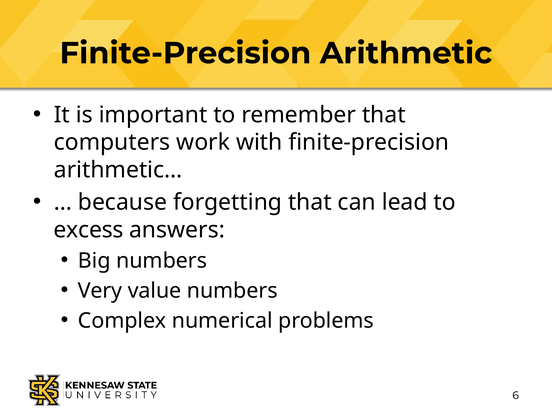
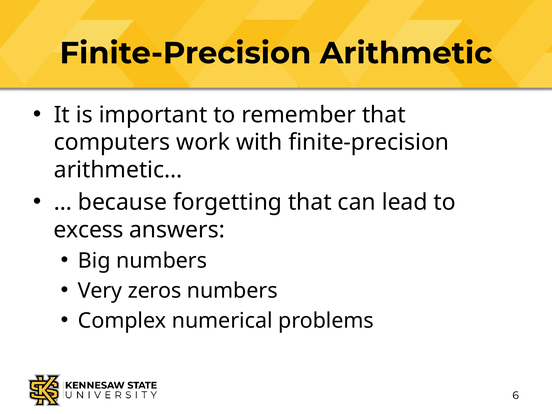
value: value -> zeros (155, 291)
